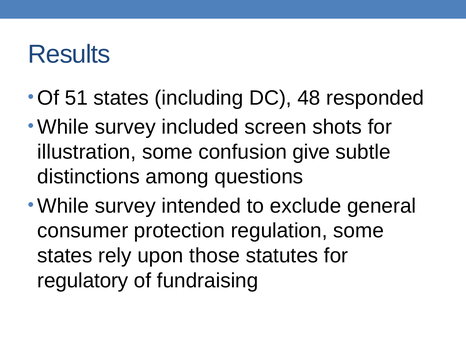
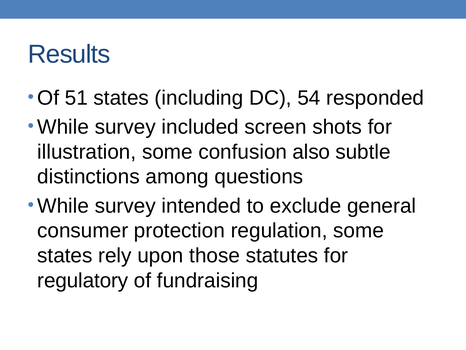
48: 48 -> 54 (309, 98)
give: give -> also (311, 152)
